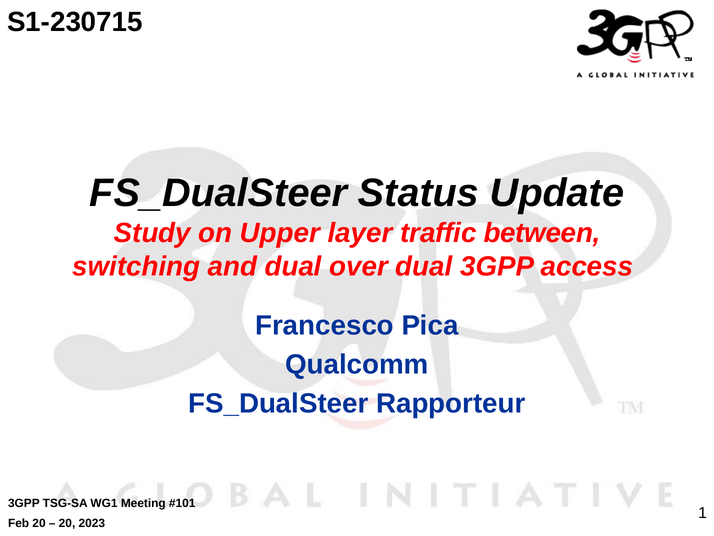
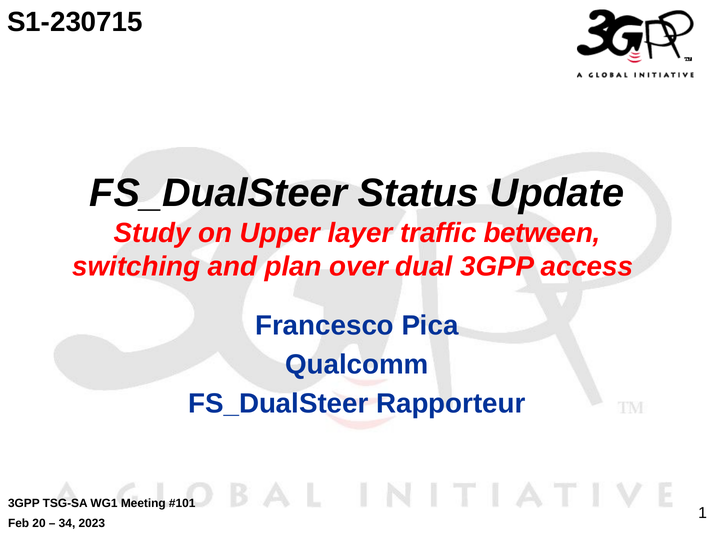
and dual: dual -> plan (293, 266)
20: 20 -> 34 (67, 523)
